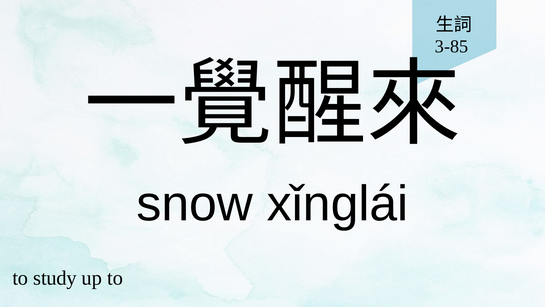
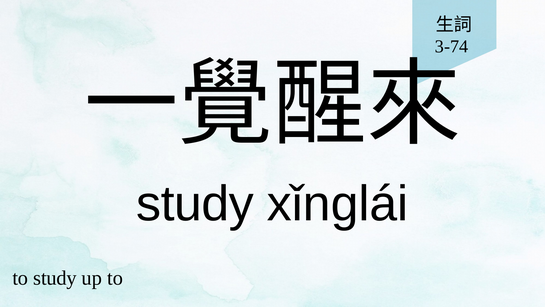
3-85: 3-85 -> 3-74 (452, 46)
snow: snow -> study (195, 204)
